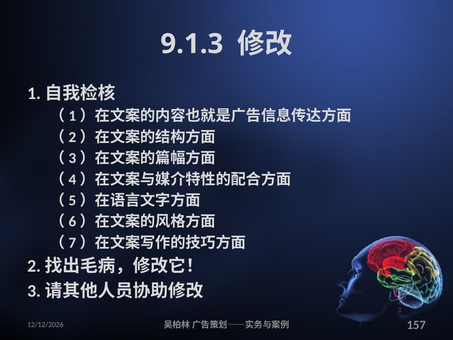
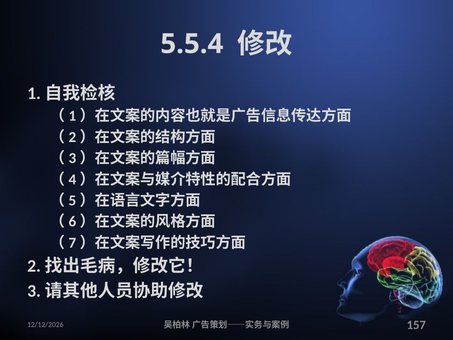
9.1.3: 9.1.3 -> 5.5.4 (192, 44)
